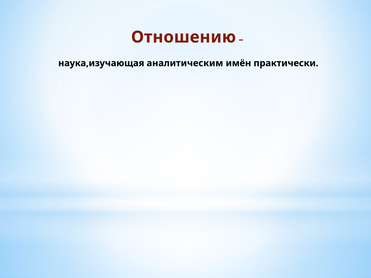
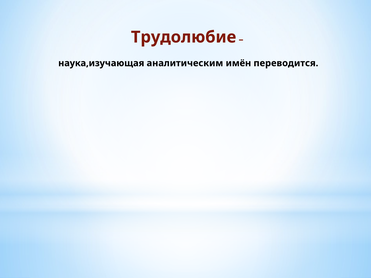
Отношению: Отношению -> Трудолюбие (184, 37)
практически: практически -> переводится (286, 63)
